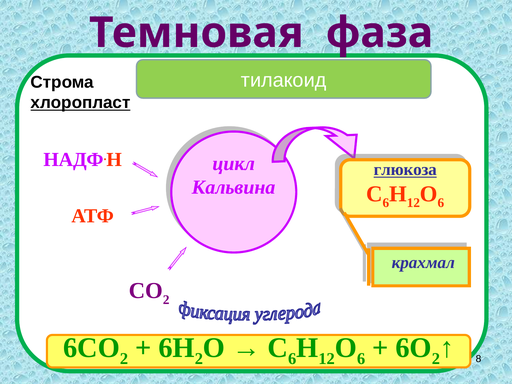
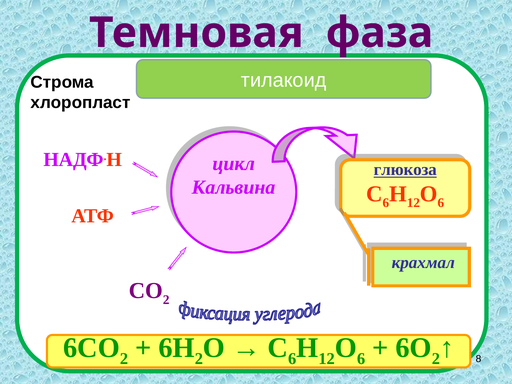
хлоропласт underline: present -> none (81, 103)
